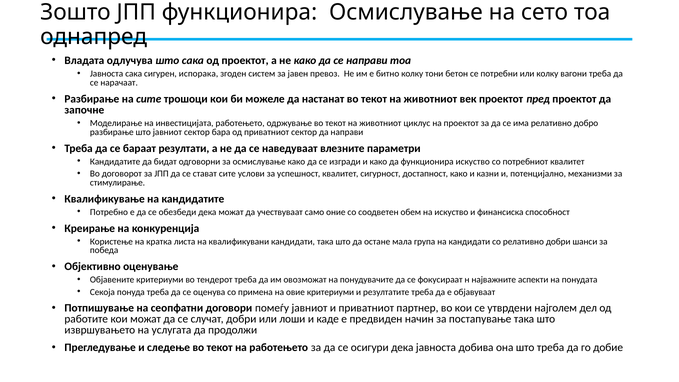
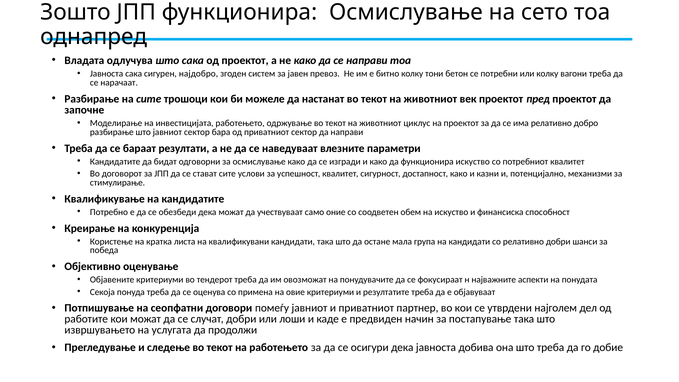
испорака: испорака -> најдобро (199, 74)
